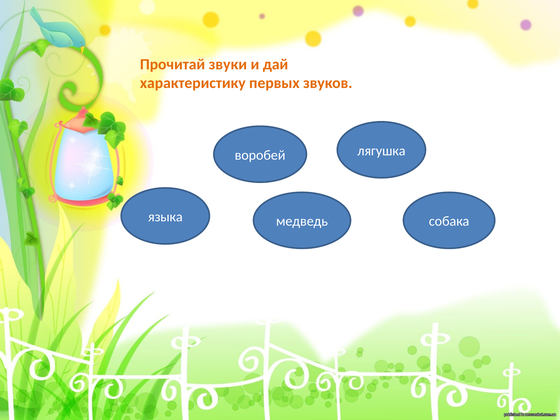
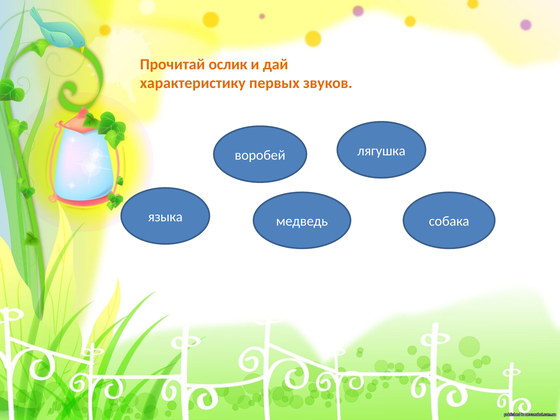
звуки: звуки -> ослик (228, 64)
